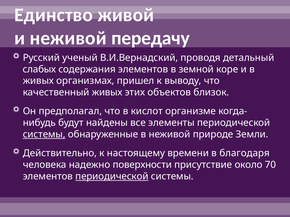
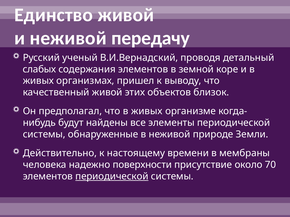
качественный живых: живых -> живой (107, 93)
что в кислот: кислот -> живых (147, 111)
системы underline: present -> none (44, 135)
благодаря: благодаря -> мембраны (245, 153)
